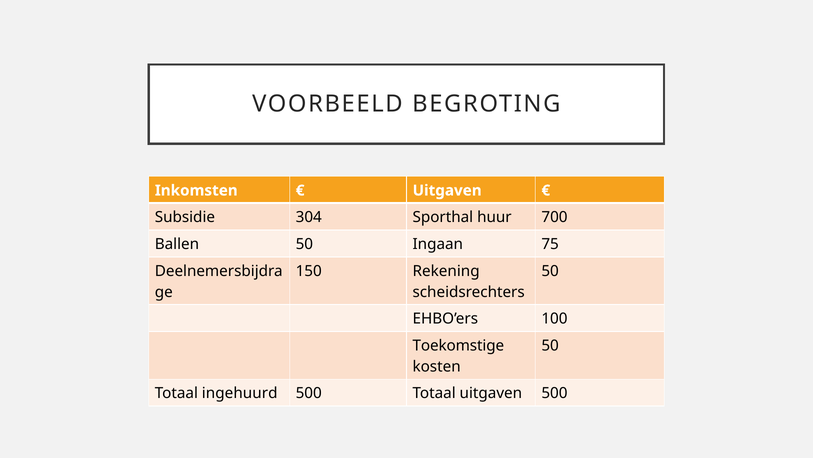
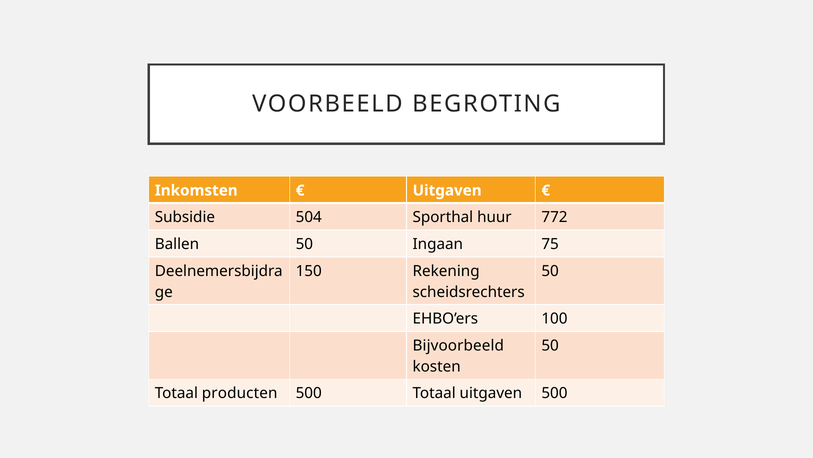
304: 304 -> 504 (309, 217)
700: 700 -> 772 (555, 217)
Toekomstige: Toekomstige -> Bijvoorbeeld (458, 345)
ingehuurd: ingehuurd -> producten (240, 393)
